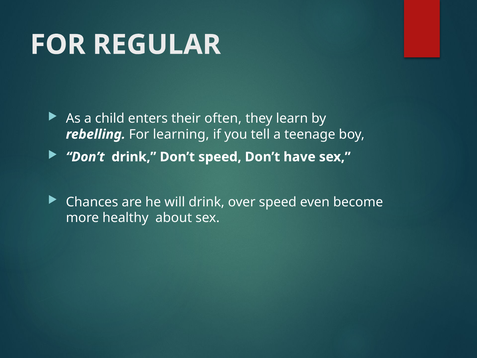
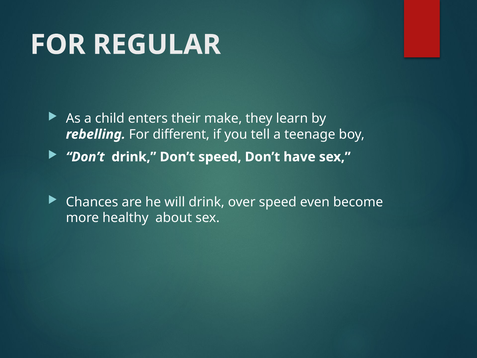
often: often -> make (223, 118)
learning: learning -> different (181, 134)
